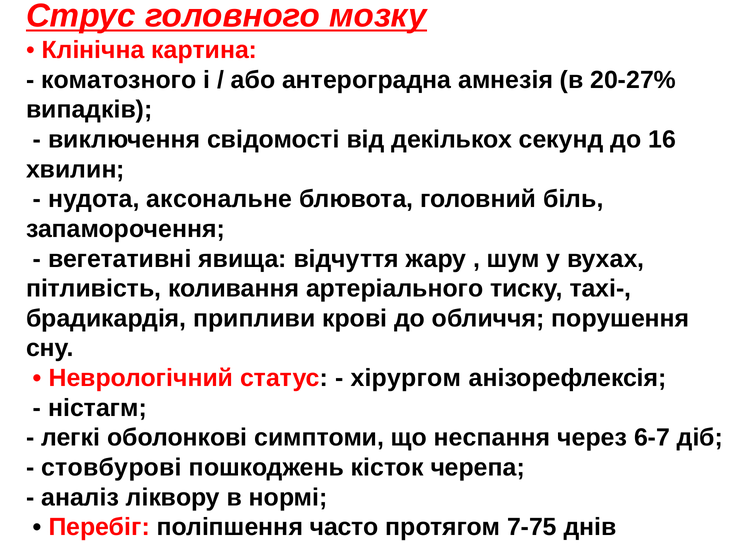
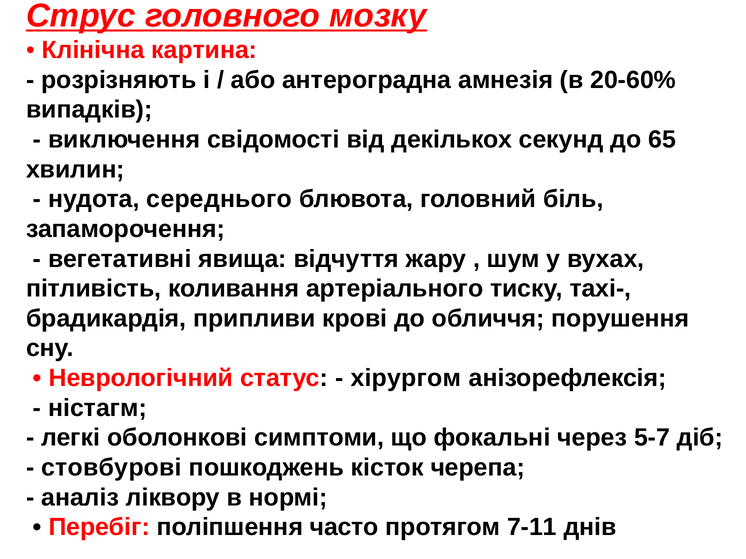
коматозного: коматозного -> розрізняють (119, 80)
20-27%: 20-27% -> 20-60% (633, 80)
16: 16 -> 65 (662, 140)
аксональне: аксональне -> середнього (219, 199)
неспання: неспання -> фокальні (492, 438)
6-7: 6-7 -> 5-7 (652, 438)
7-75: 7-75 -> 7-11 (532, 528)
